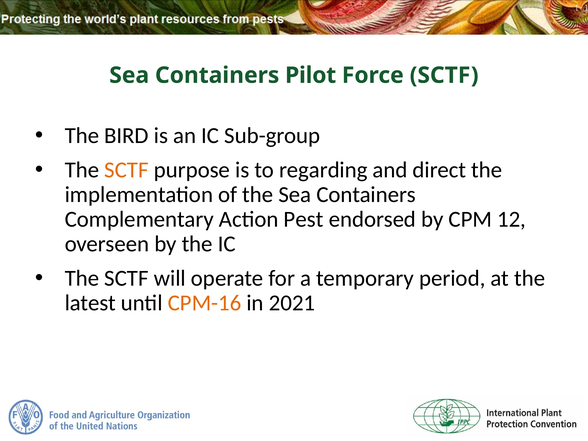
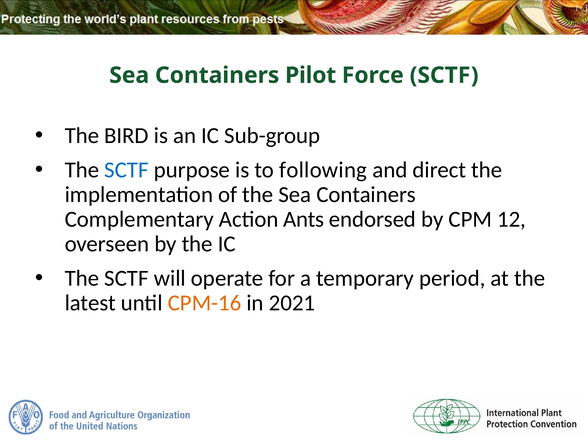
SCTF colour: orange -> blue (126, 170)
regarding: regarding -> following (323, 170)
Pest: Pest -> Ants (304, 219)
